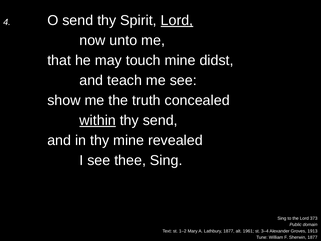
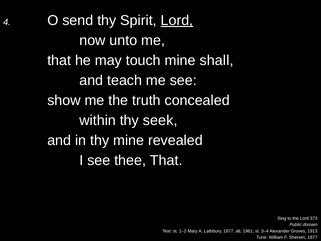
didst: didst -> shall (217, 60)
within underline: present -> none (98, 120)
thy send: send -> seek (160, 120)
thee Sing: Sing -> That (166, 160)
